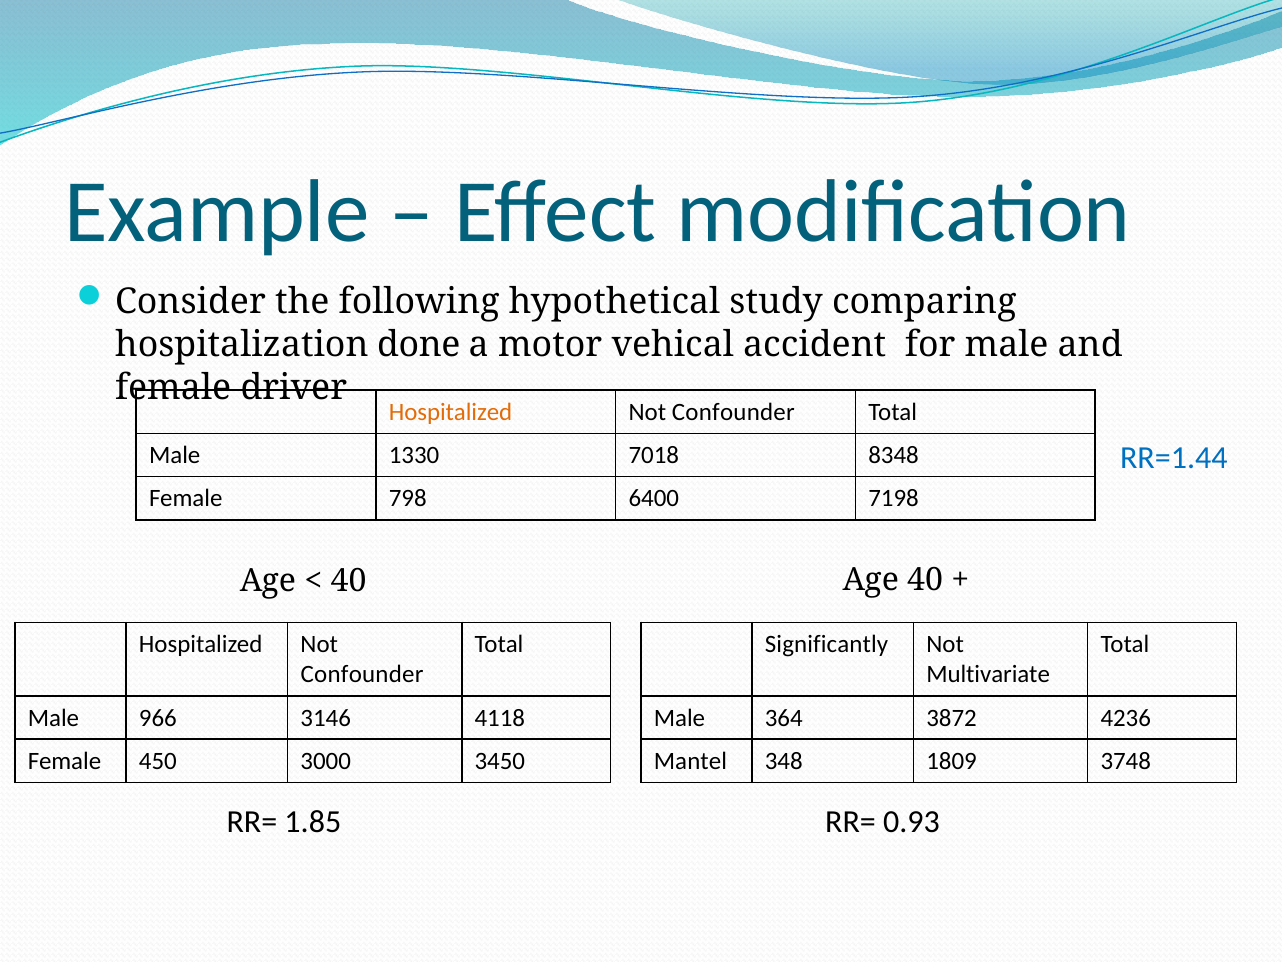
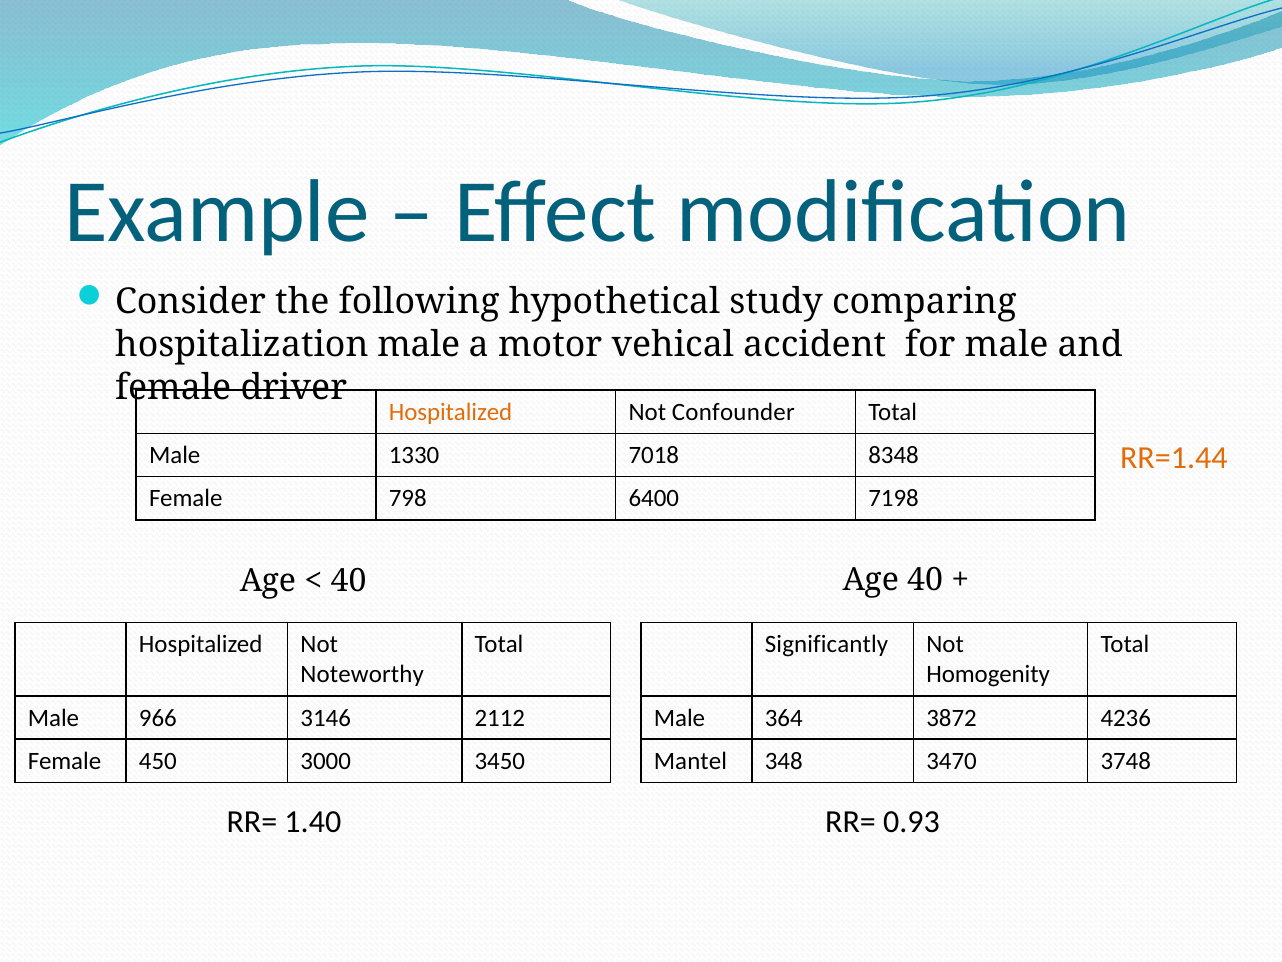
hospitalization done: done -> male (419, 344)
RR=1.44 colour: blue -> orange (1174, 458)
Confounder: Confounder -> Noteworthy (362, 674)
Multivariate: Multivariate -> Homogenity (988, 674)
4118: 4118 -> 2112 (500, 718)
1809: 1809 -> 3470 (952, 761)
1.85: 1.85 -> 1.40 (313, 821)
